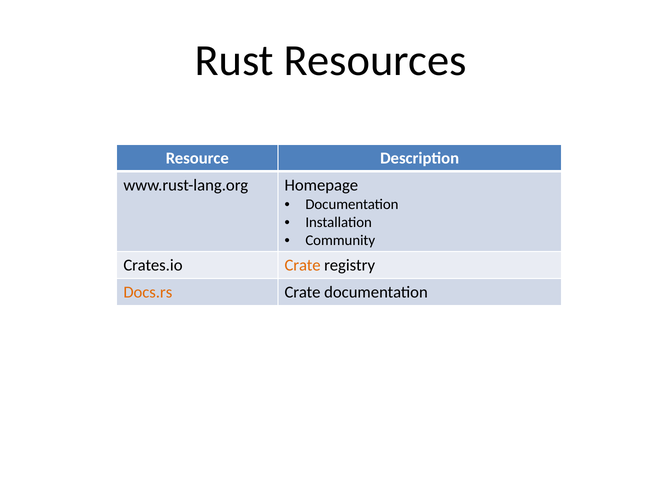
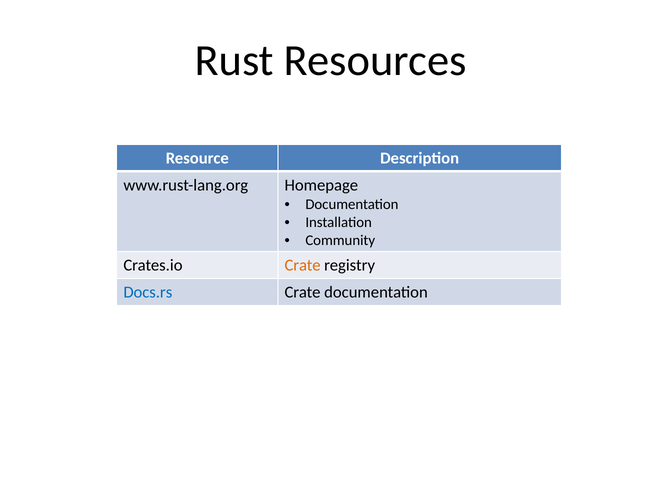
Docs.rs colour: orange -> blue (148, 292)
